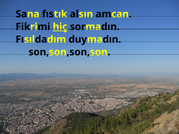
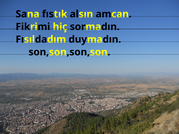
hiç underline: present -> none (60, 27)
